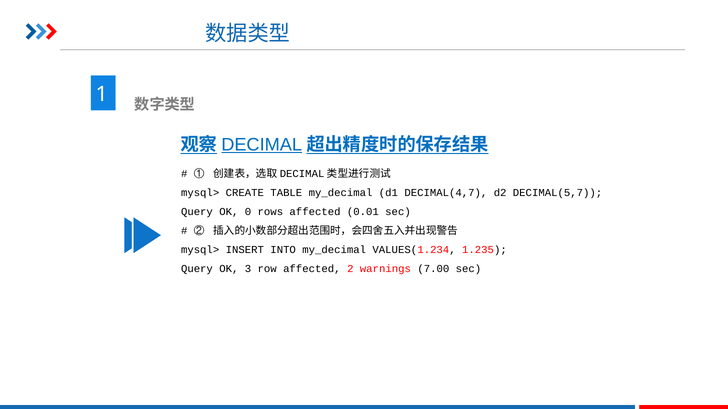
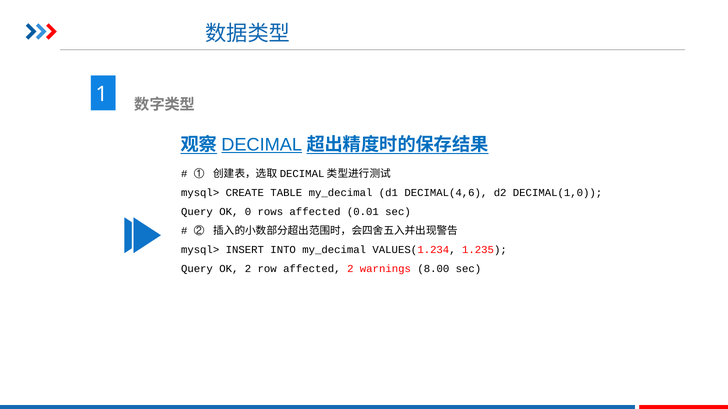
DECIMAL(4,7: DECIMAL(4,7 -> DECIMAL(4,6 (446, 193)
DECIMAL(5,7: DECIMAL(5,7 -> DECIMAL(1,0 (558, 193)
OK 3: 3 -> 2 (248, 269)
7.00: 7.00 -> 8.00 (433, 269)
